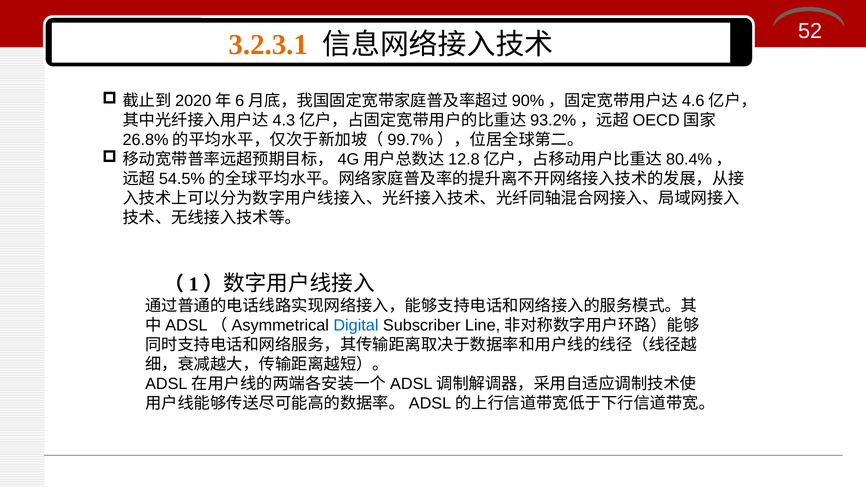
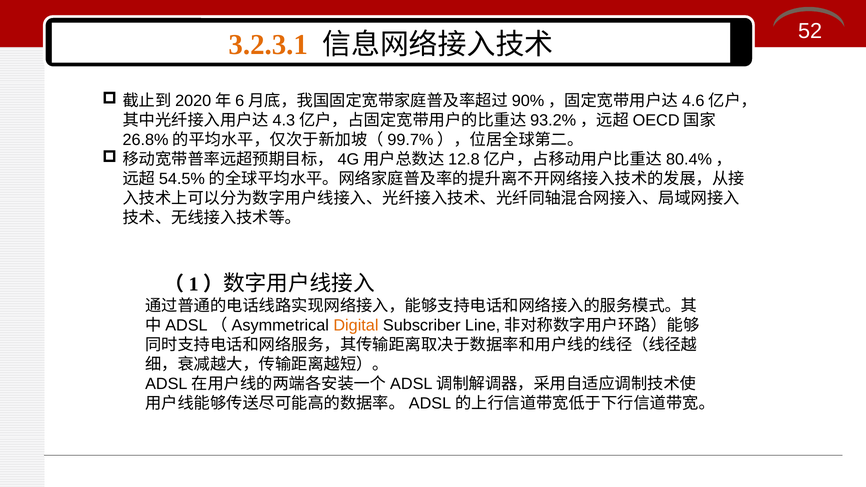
Digital colour: blue -> orange (356, 326)
